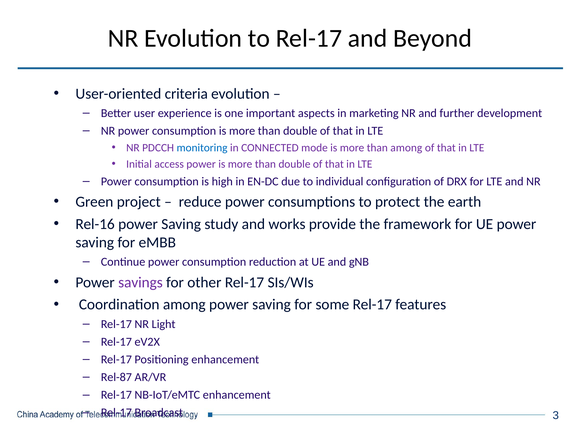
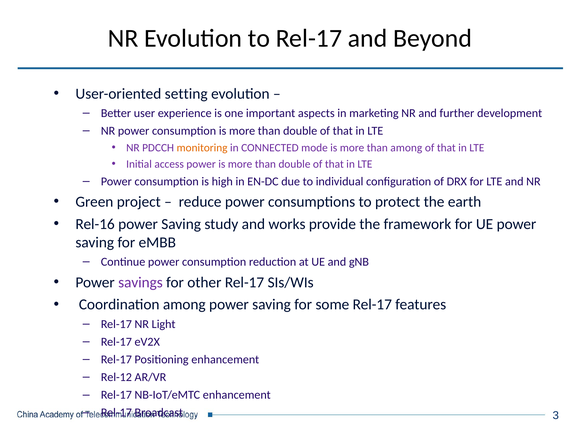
criteria: criteria -> setting (186, 94)
monitoring colour: blue -> orange (202, 148)
Rel-87: Rel-87 -> Rel-12 (116, 377)
